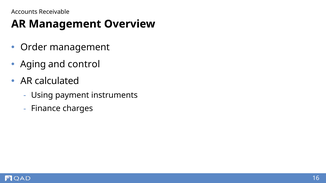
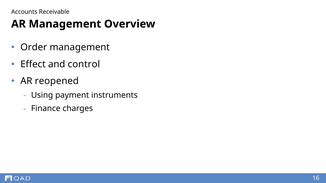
Aging: Aging -> Effect (33, 64)
calculated: calculated -> reopened (57, 81)
